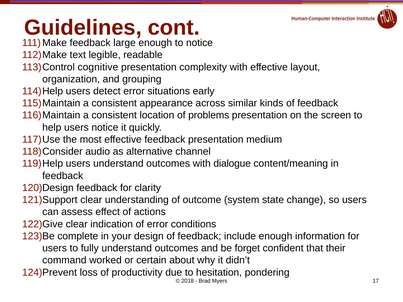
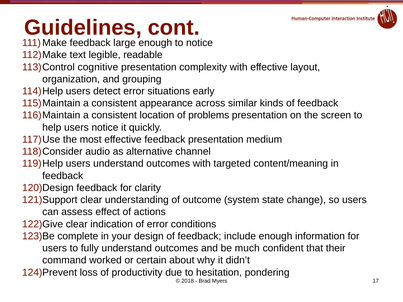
dialogue: dialogue -> targeted (232, 164)
forget: forget -> much (247, 248)
